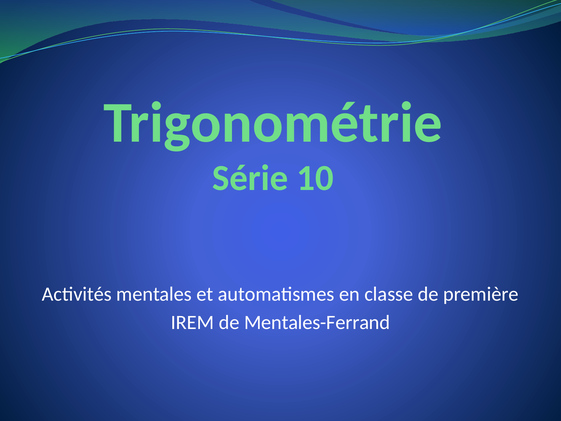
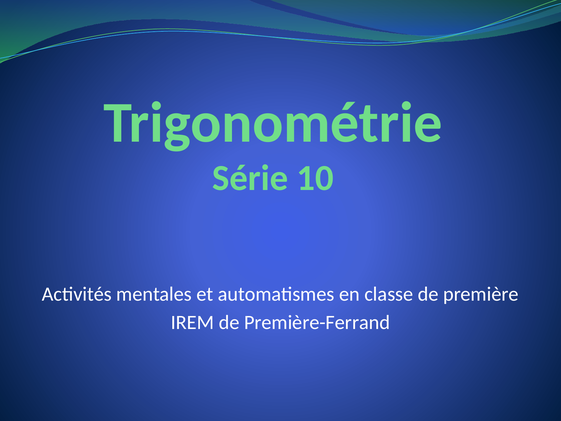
Mentales-Ferrand: Mentales-Ferrand -> Première-Ferrand (317, 322)
